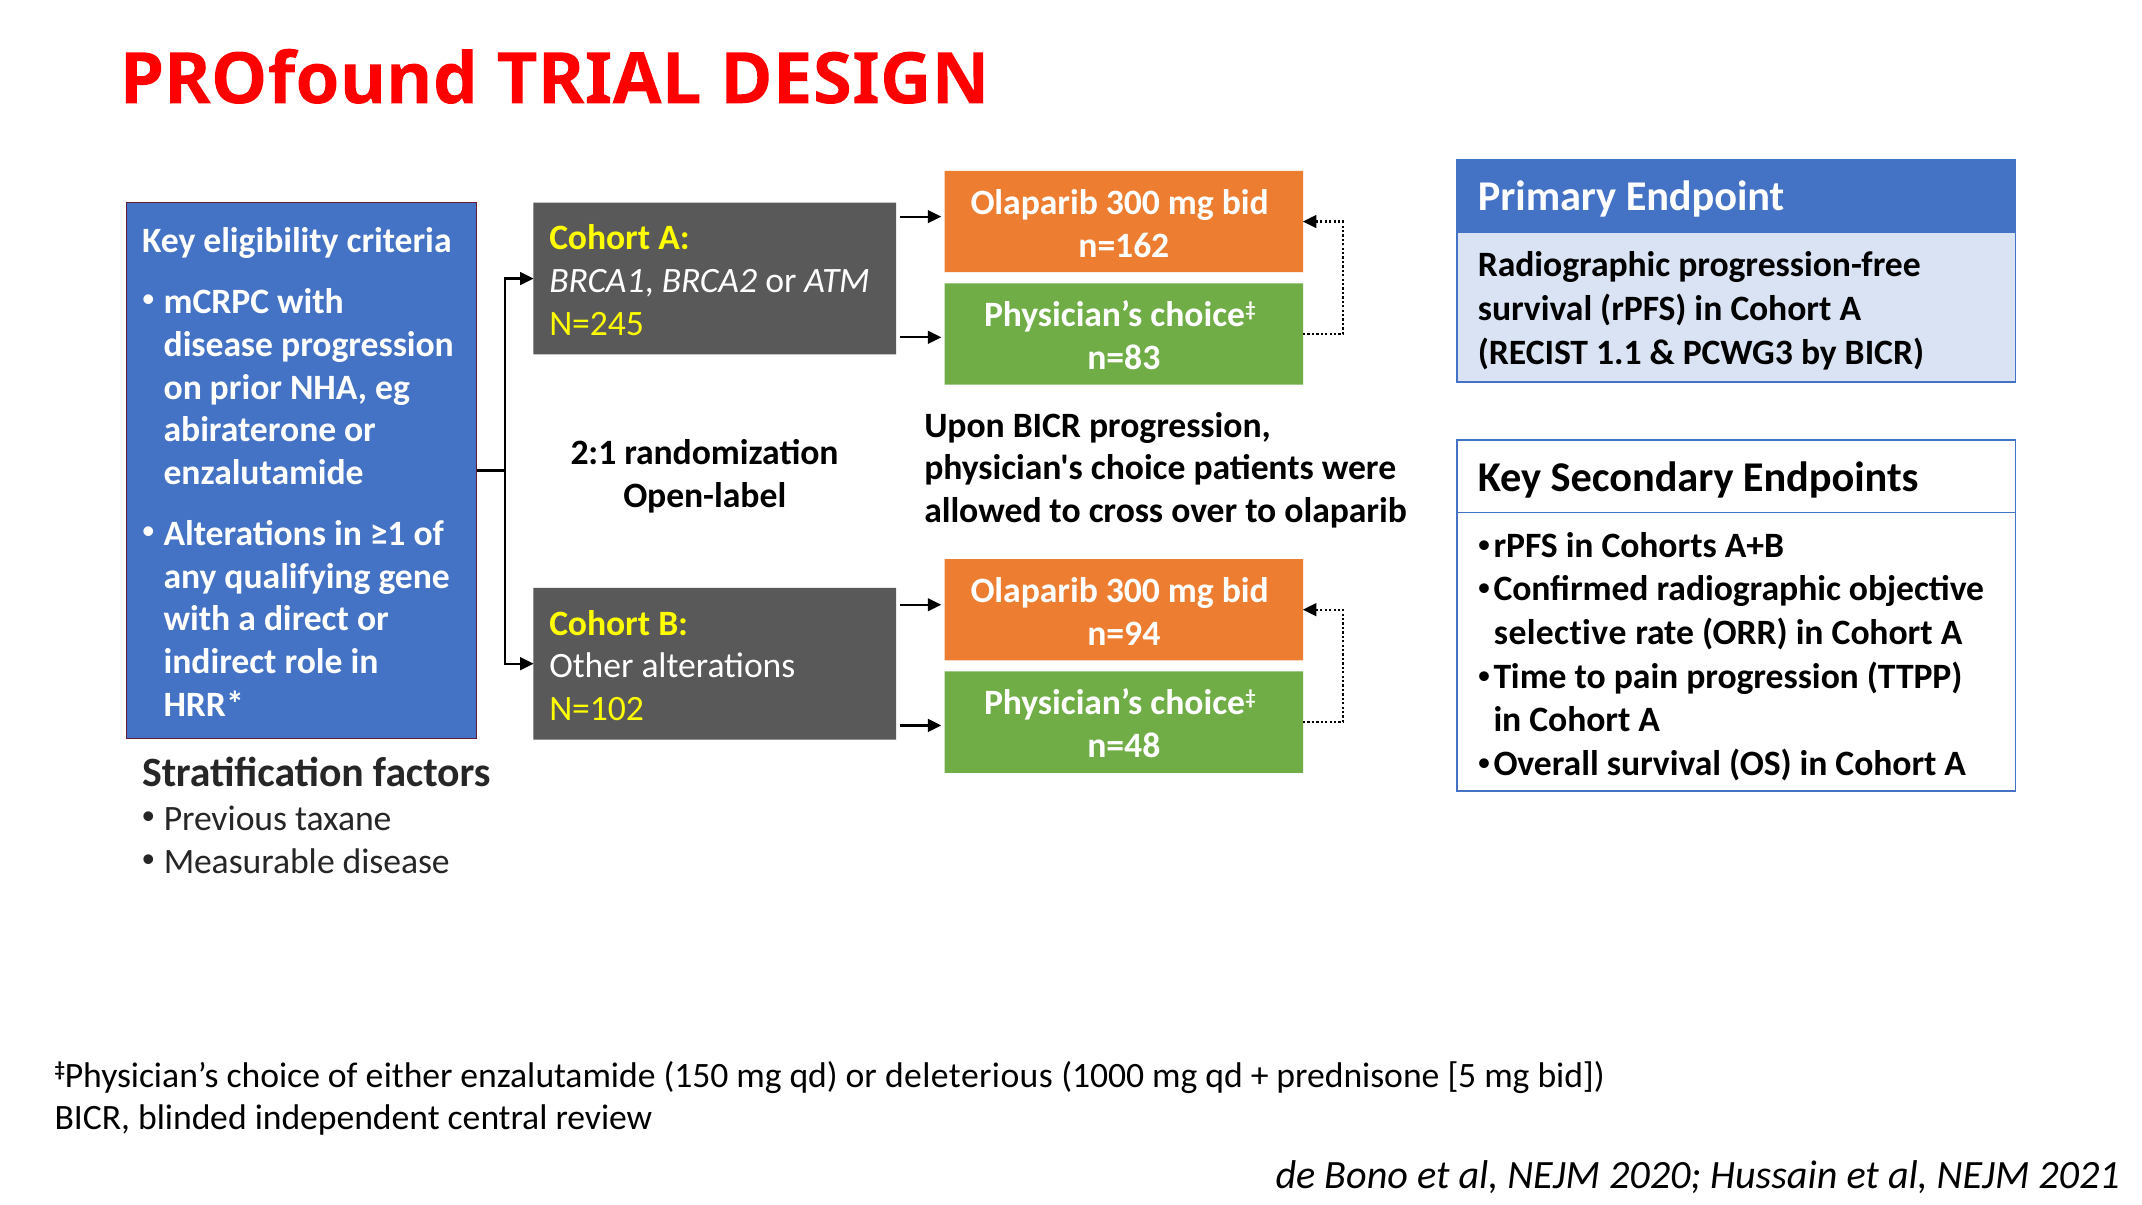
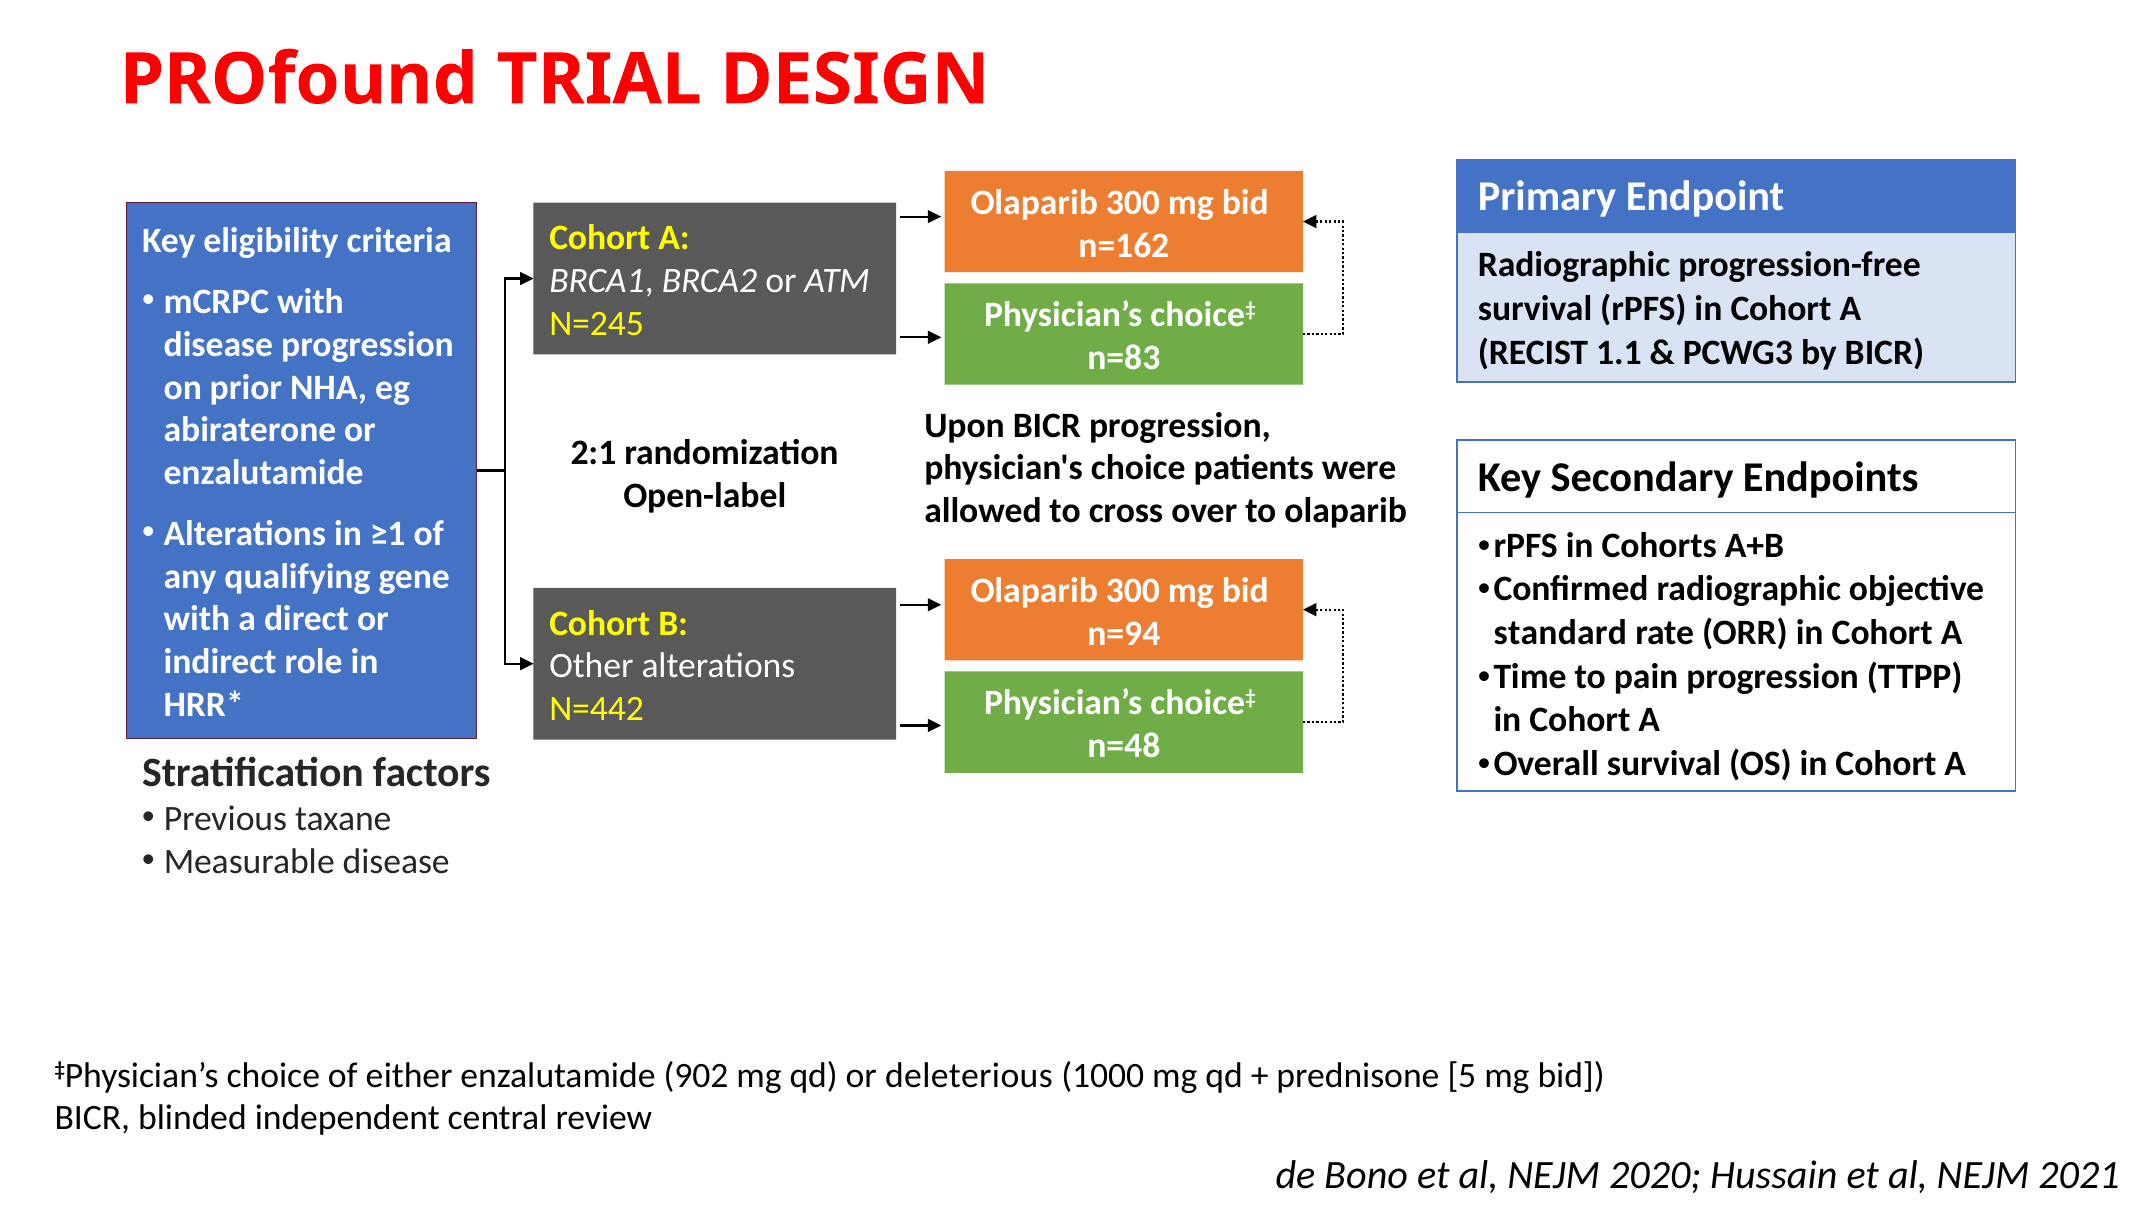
selective: selective -> standard (1560, 633)
N=102: N=102 -> N=442 (597, 709)
150: 150 -> 902 (696, 1075)
